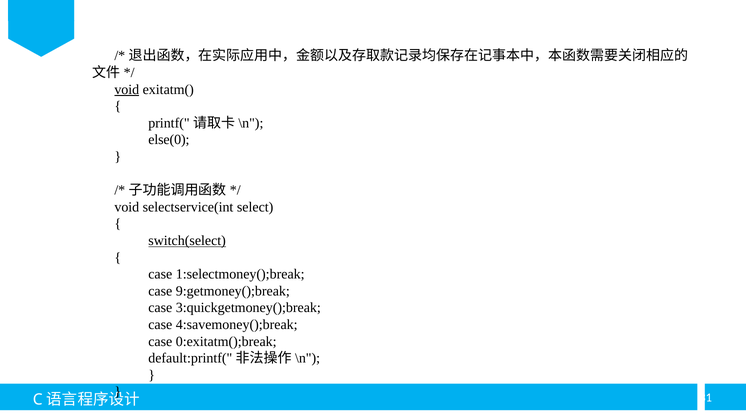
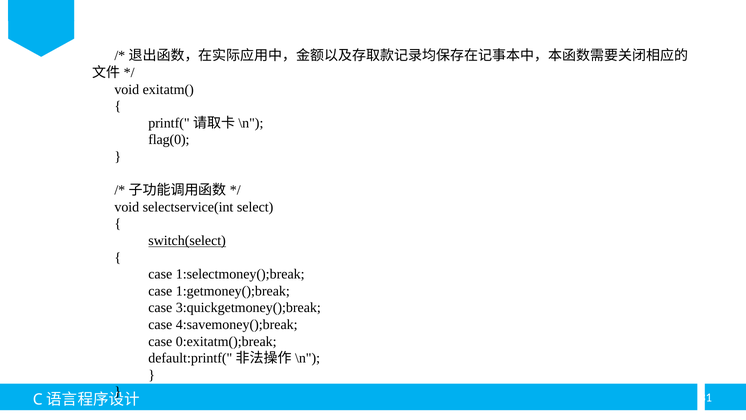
void underline: present -> none (127, 89)
else(0: else(0 -> flag(0 (169, 140)
9:getmoney();break: 9:getmoney();break -> 1:getmoney();break (233, 291)
